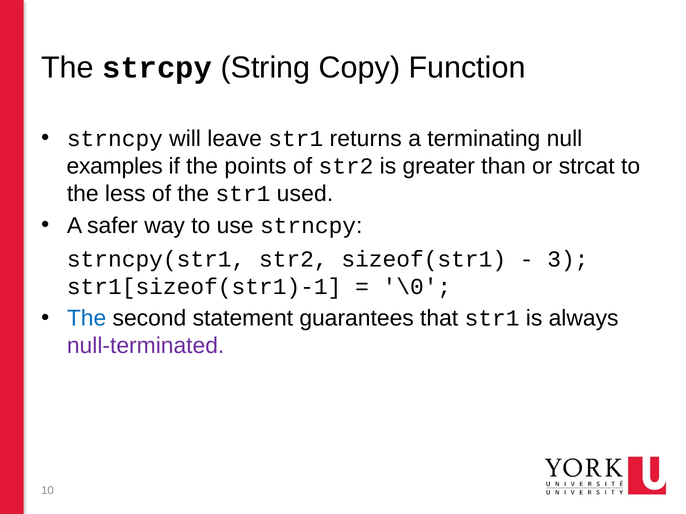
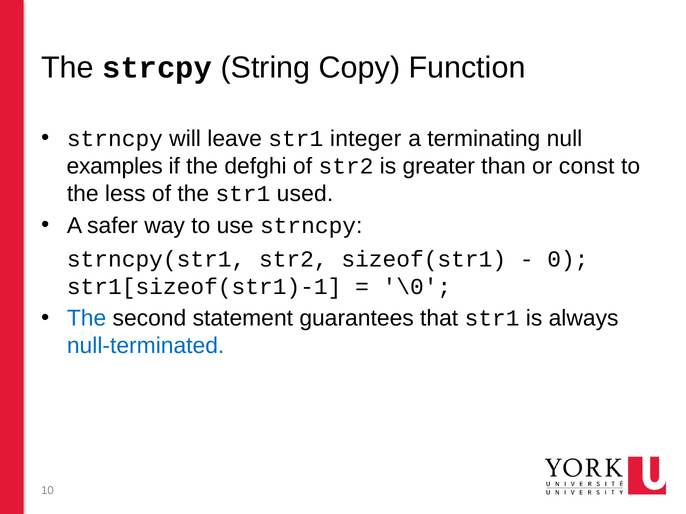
returns: returns -> integer (366, 139)
points: points -> defghi (256, 166)
strcat: strcat -> const (587, 166)
3: 3 -> 0 (568, 259)
null-terminated colour: purple -> blue (146, 346)
